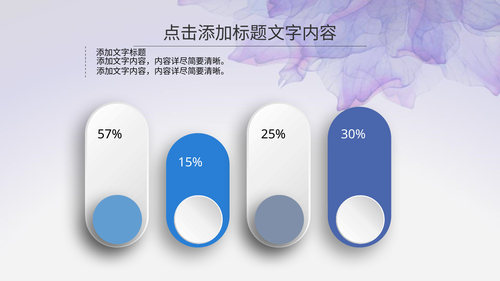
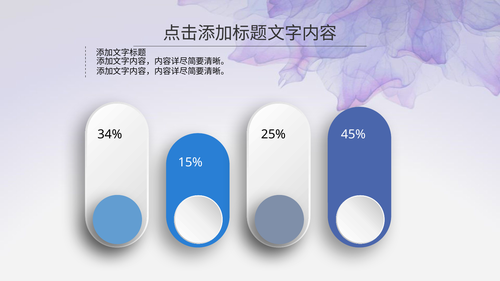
57%: 57% -> 34% (110, 135)
30%: 30% -> 45% (353, 135)
